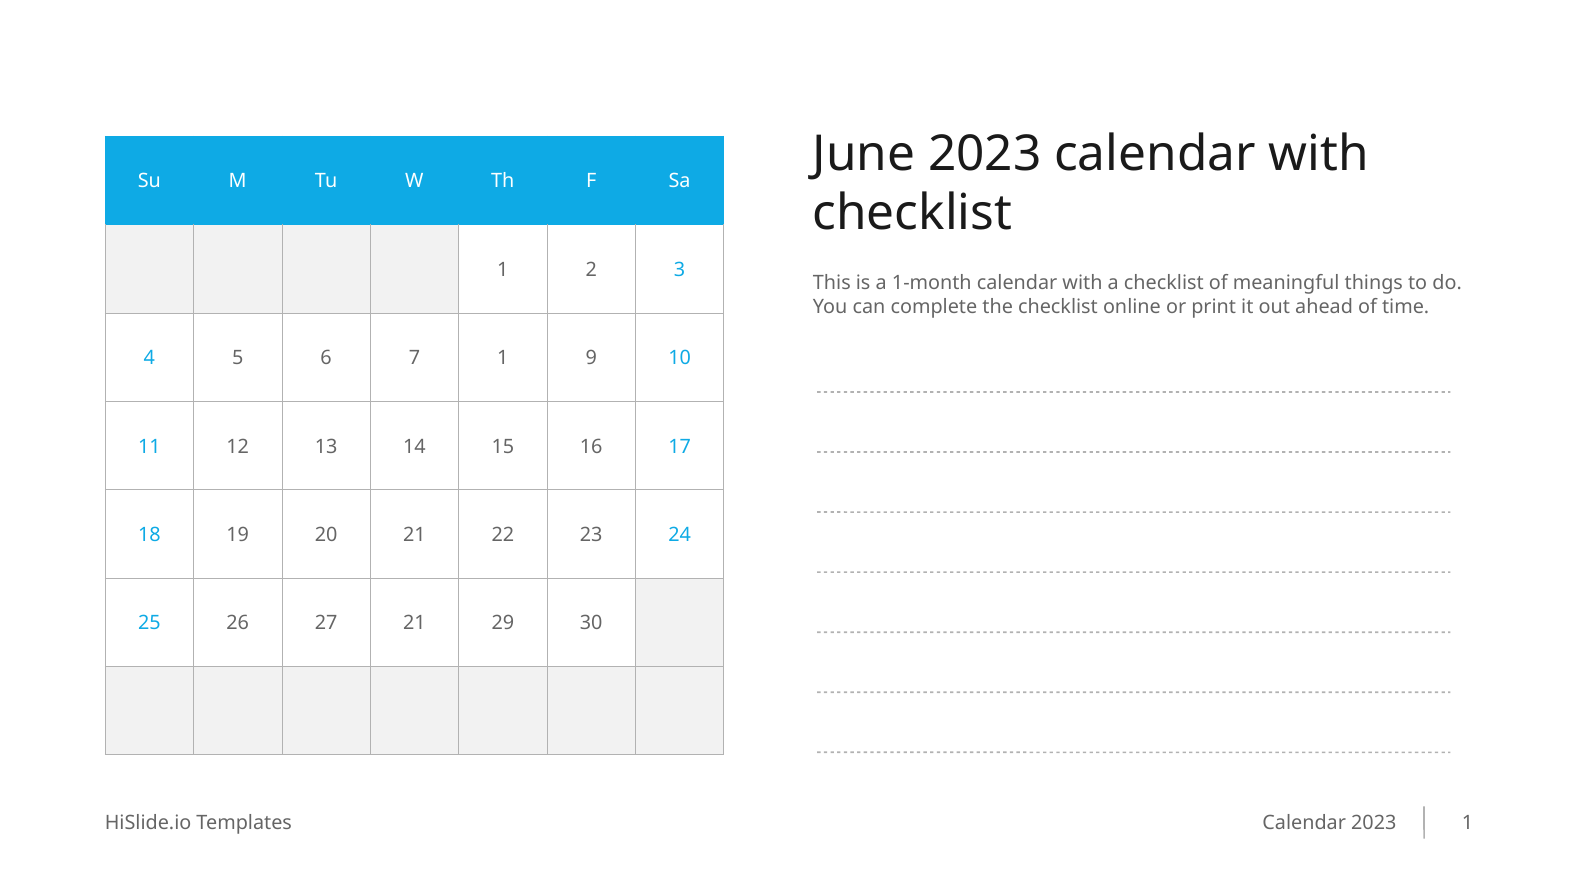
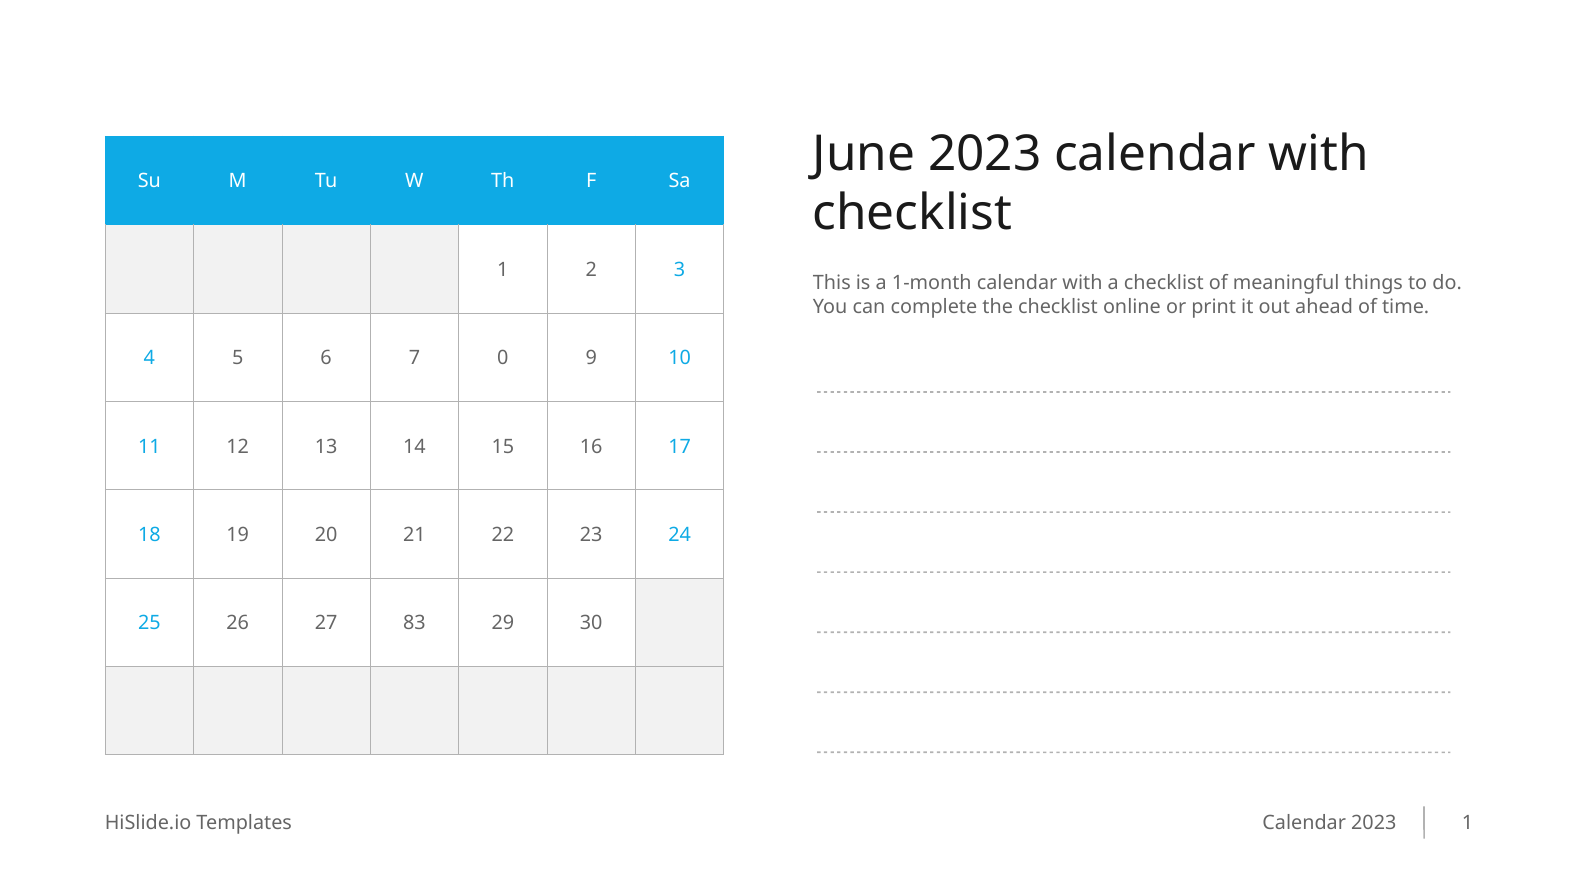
7 1: 1 -> 0 (503, 358)
27 21: 21 -> 83 (414, 623)
